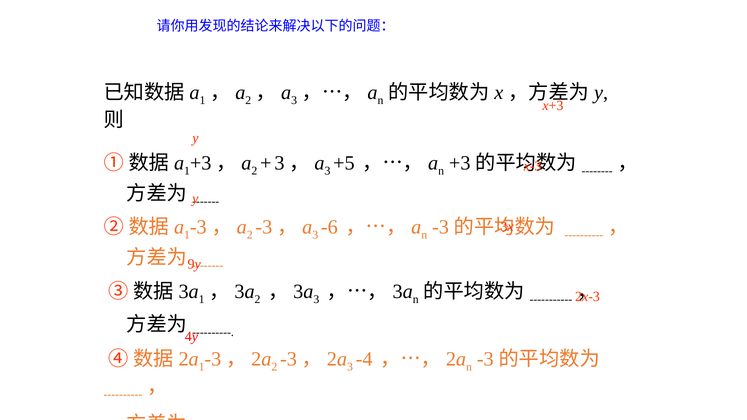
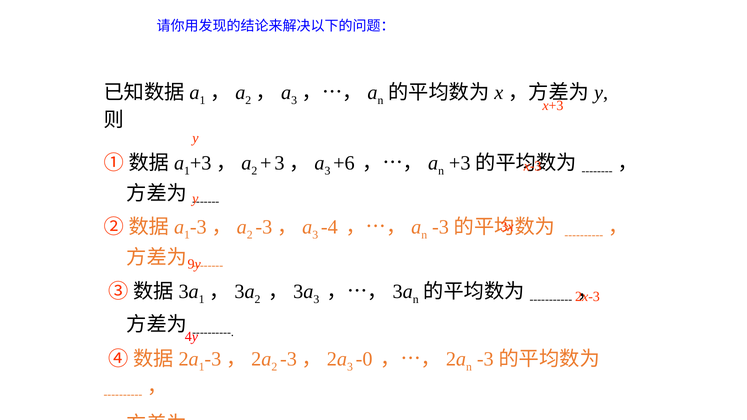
+5: +5 -> +6 (344, 163)
-6: -6 -> -4 (329, 227)
-4: -4 -> -0 (364, 359)
